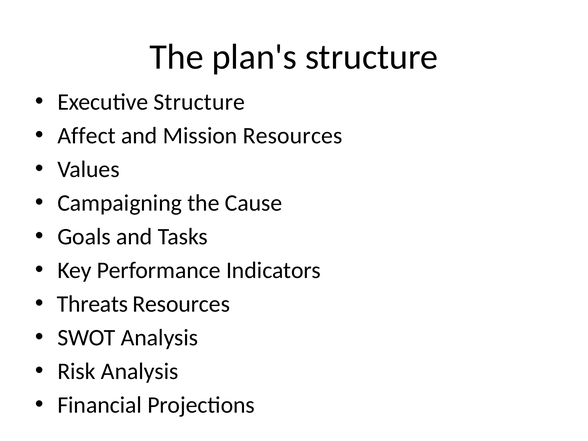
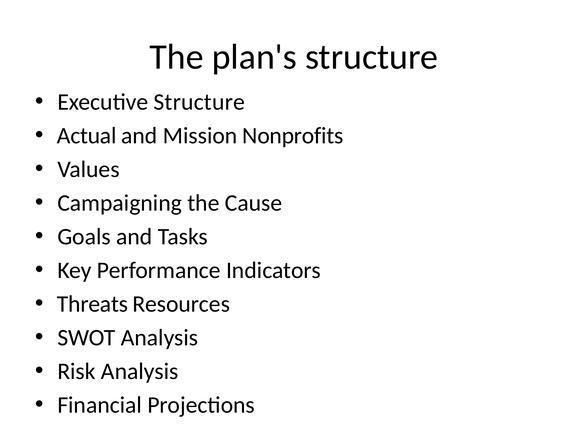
Affect: Affect -> Actual (87, 136)
Mission Resources: Resources -> Nonprofits (293, 136)
